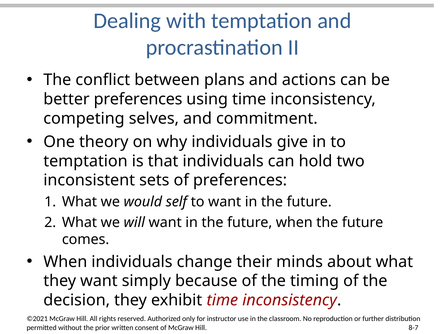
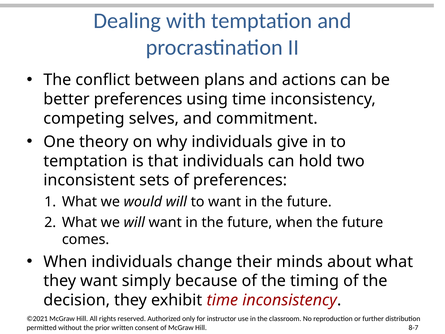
would self: self -> will (176, 202)
